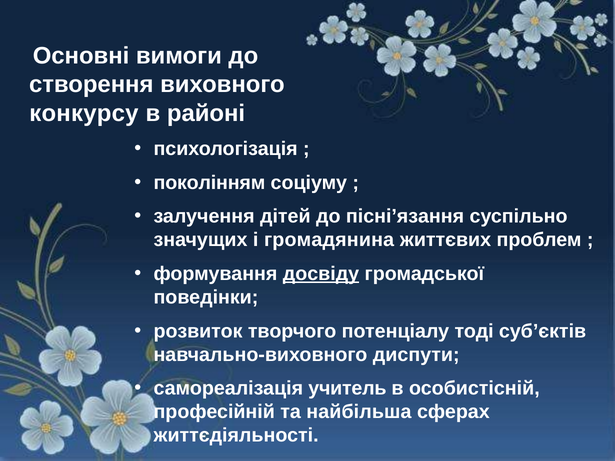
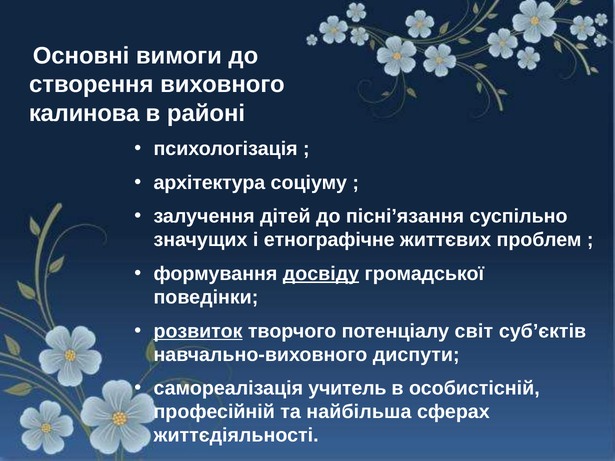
конкурсу: конкурсу -> калинова (84, 113)
поколінням: поколінням -> архітектура (209, 183)
громадянина: громадянина -> етнографічне (329, 240)
розвиток underline: none -> present (198, 331)
тоді: тоді -> світ (474, 331)
